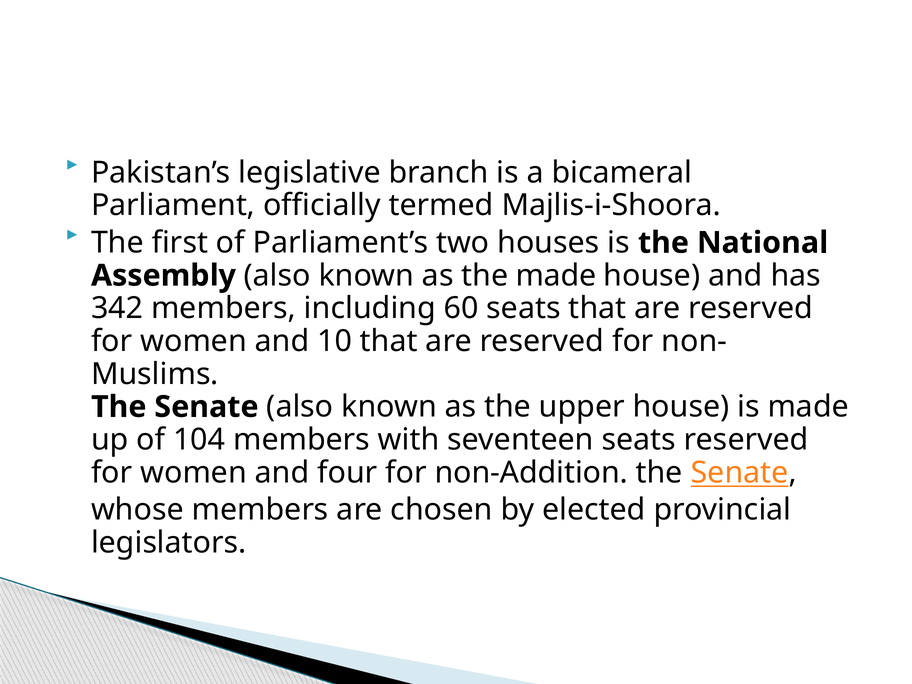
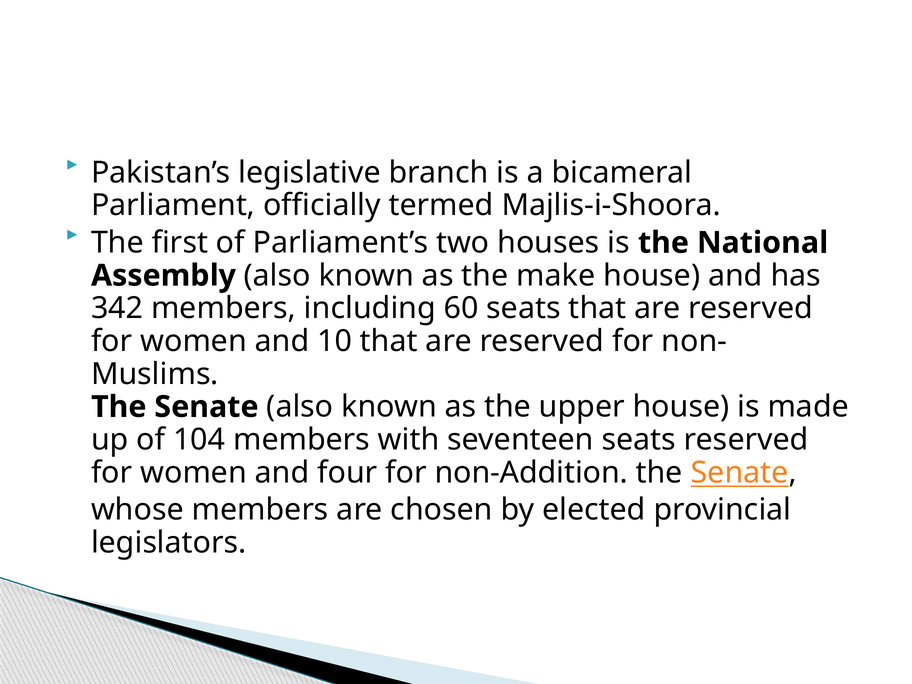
the made: made -> make (556, 276)
